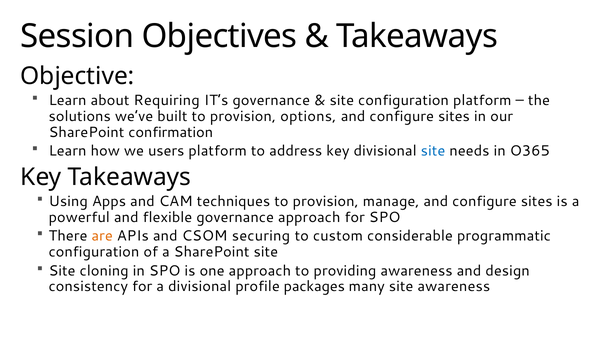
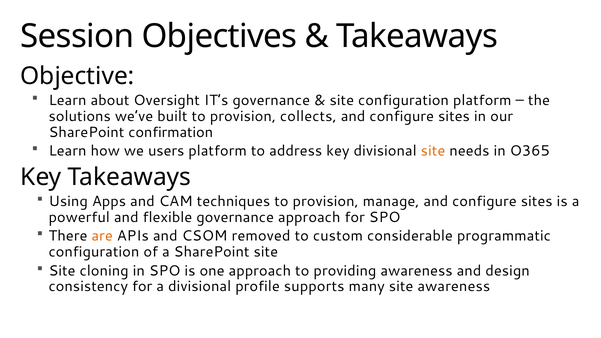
Requiring: Requiring -> Oversight (167, 100)
options: options -> collects (308, 116)
site colour: blue -> orange (433, 151)
securing: securing -> removed (261, 236)
packages: packages -> supports (314, 287)
